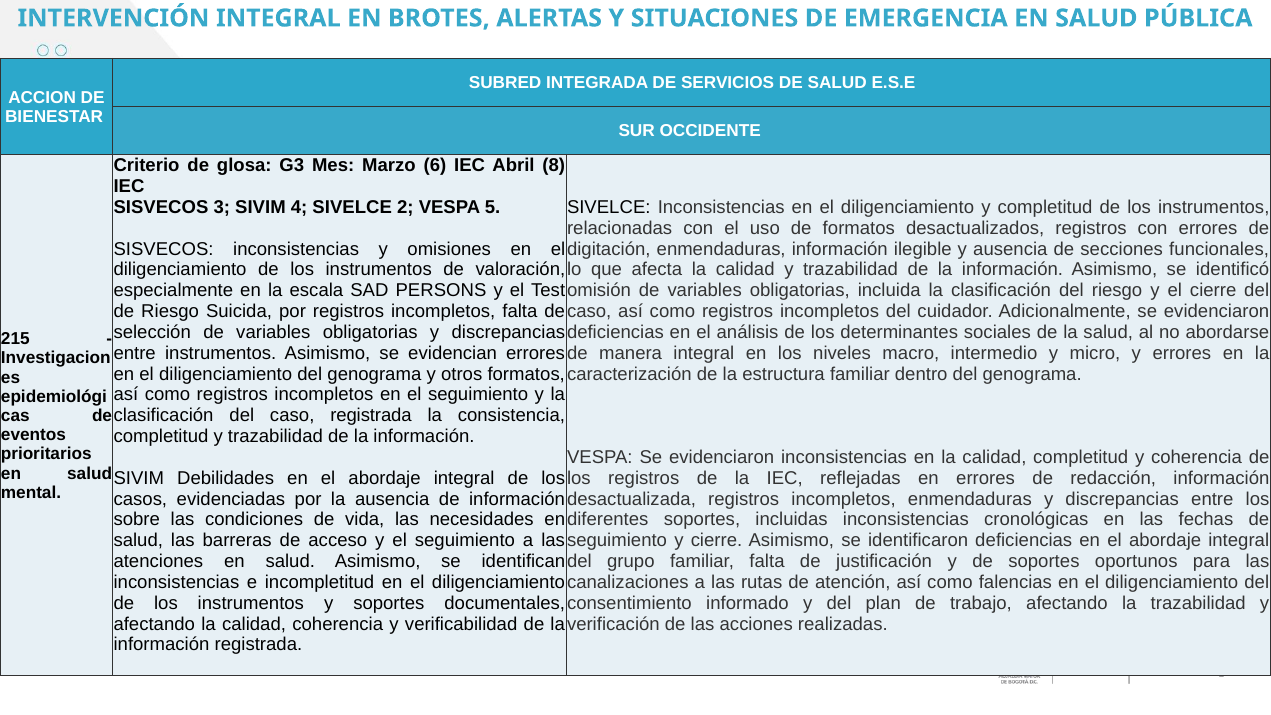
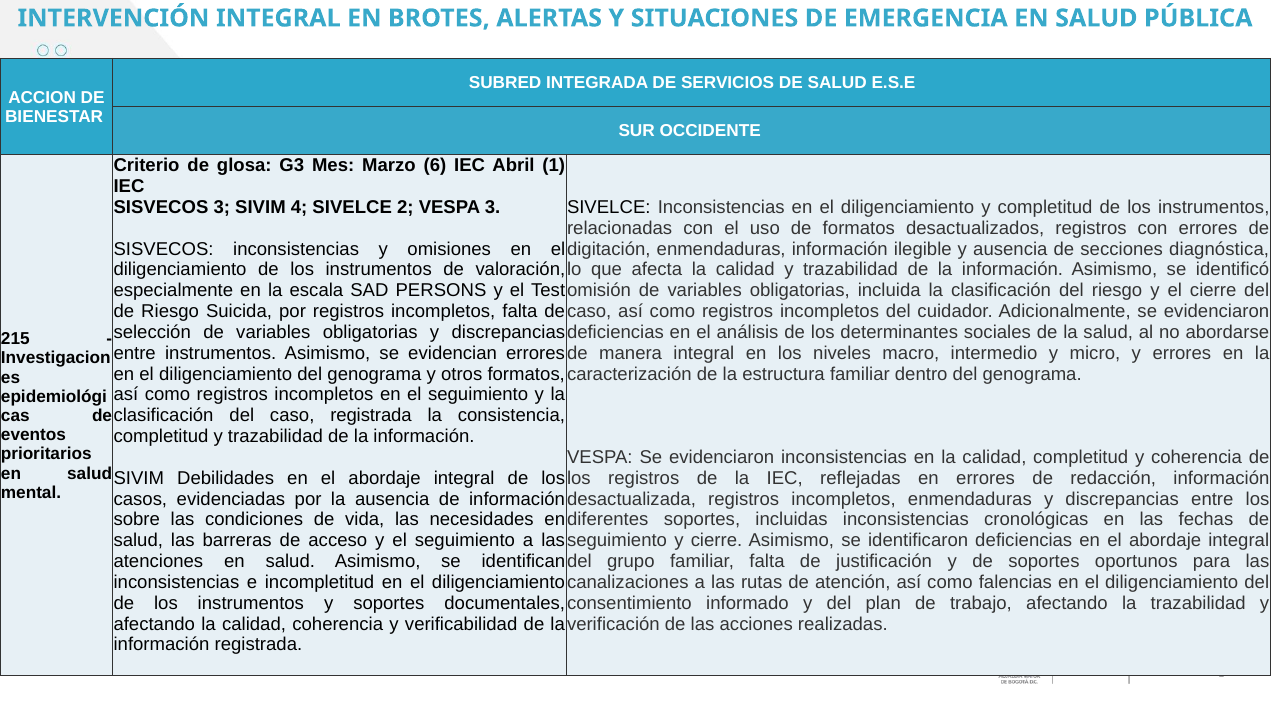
8: 8 -> 1 (554, 166)
VESPA 5: 5 -> 3 (492, 207)
funcionales: funcionales -> diagnóstica (1219, 249)
